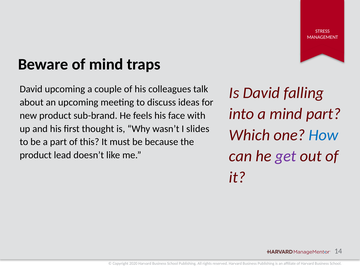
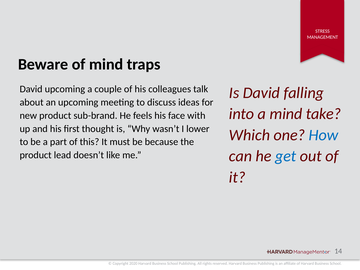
mind part: part -> take (323, 114)
slides: slides -> lower (198, 129)
get colour: purple -> blue (286, 156)
